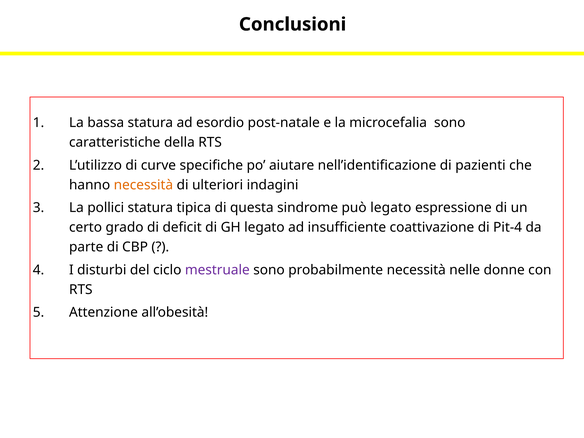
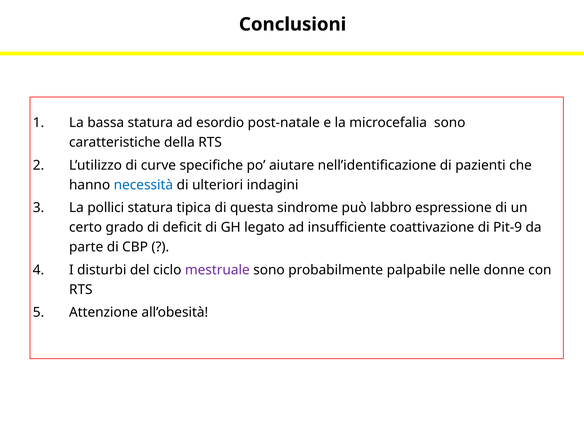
necessità colour: orange -> blue (143, 185)
può legato: legato -> labbro (391, 208)
Pit-4: Pit-4 -> Pit-9 (508, 227)
probabilmente necessità: necessità -> palpabile (416, 270)
